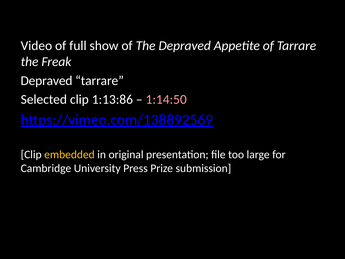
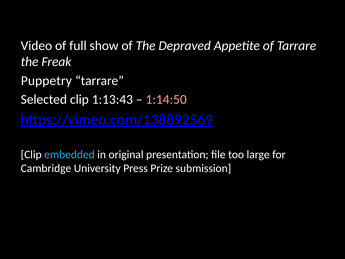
Depraved: Depraved -> Puppetry (46, 81)
1:13:86: 1:13:86 -> 1:13:43 (112, 99)
embedded colour: yellow -> light blue (69, 154)
